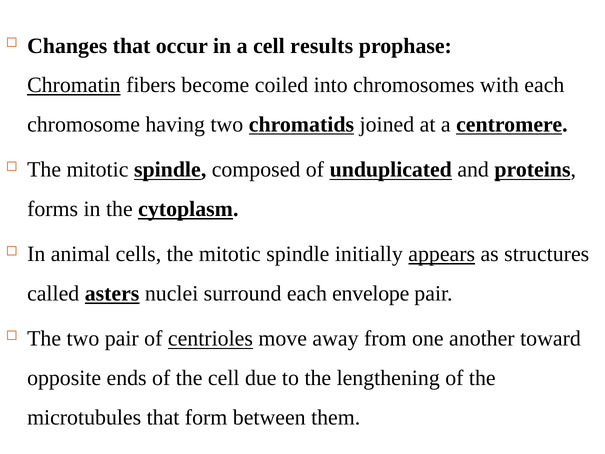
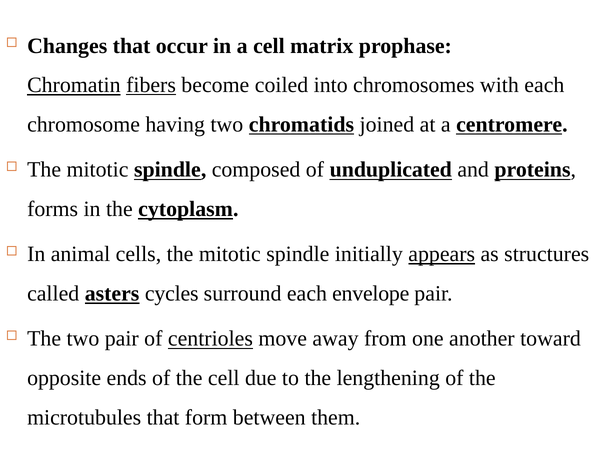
results: results -> matrix (322, 46)
fibers underline: none -> present (151, 85)
nuclei: nuclei -> cycles (172, 293)
